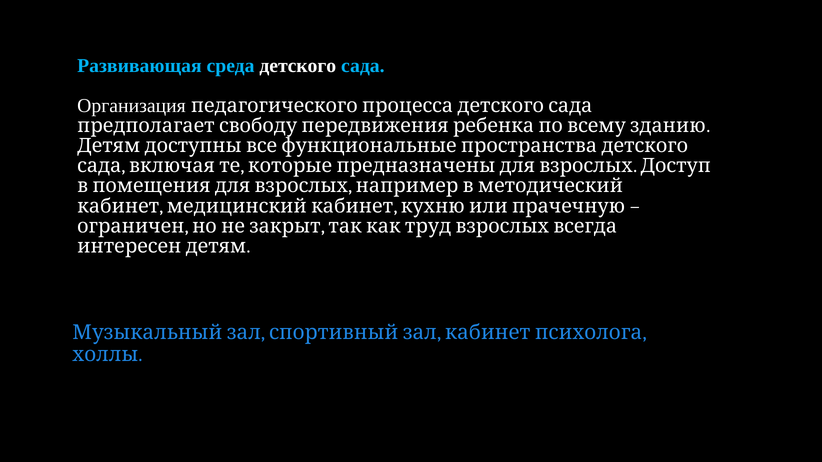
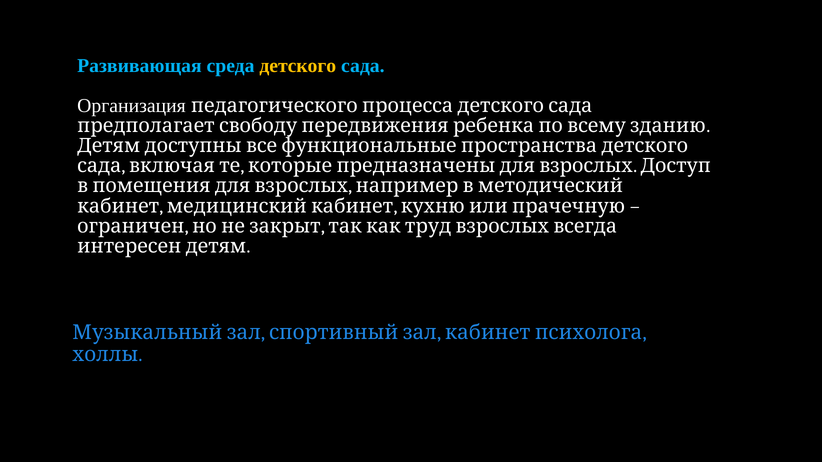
детского colour: white -> yellow (298, 66)
